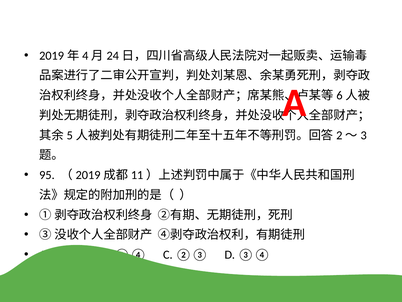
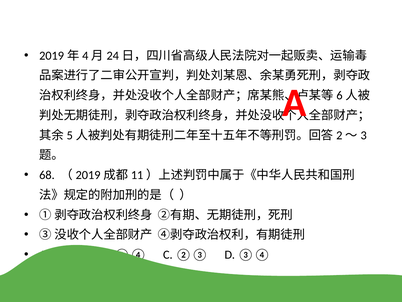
95: 95 -> 68 (47, 175)
